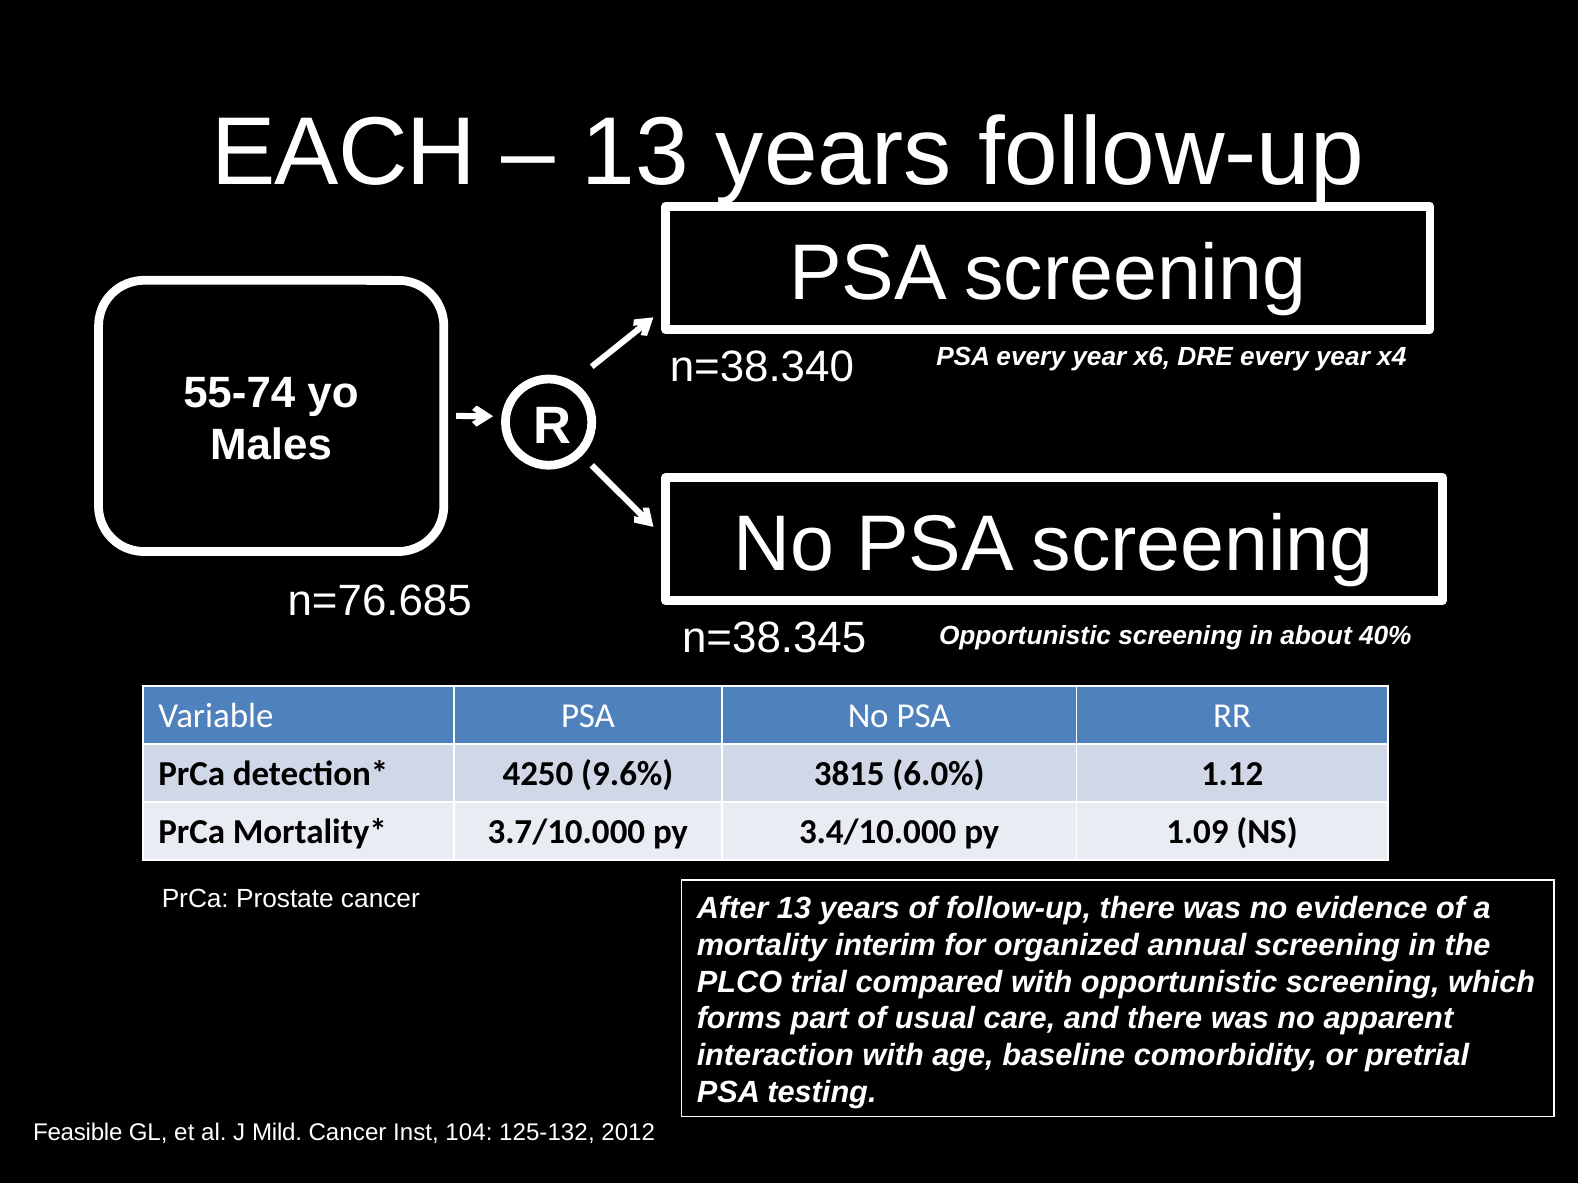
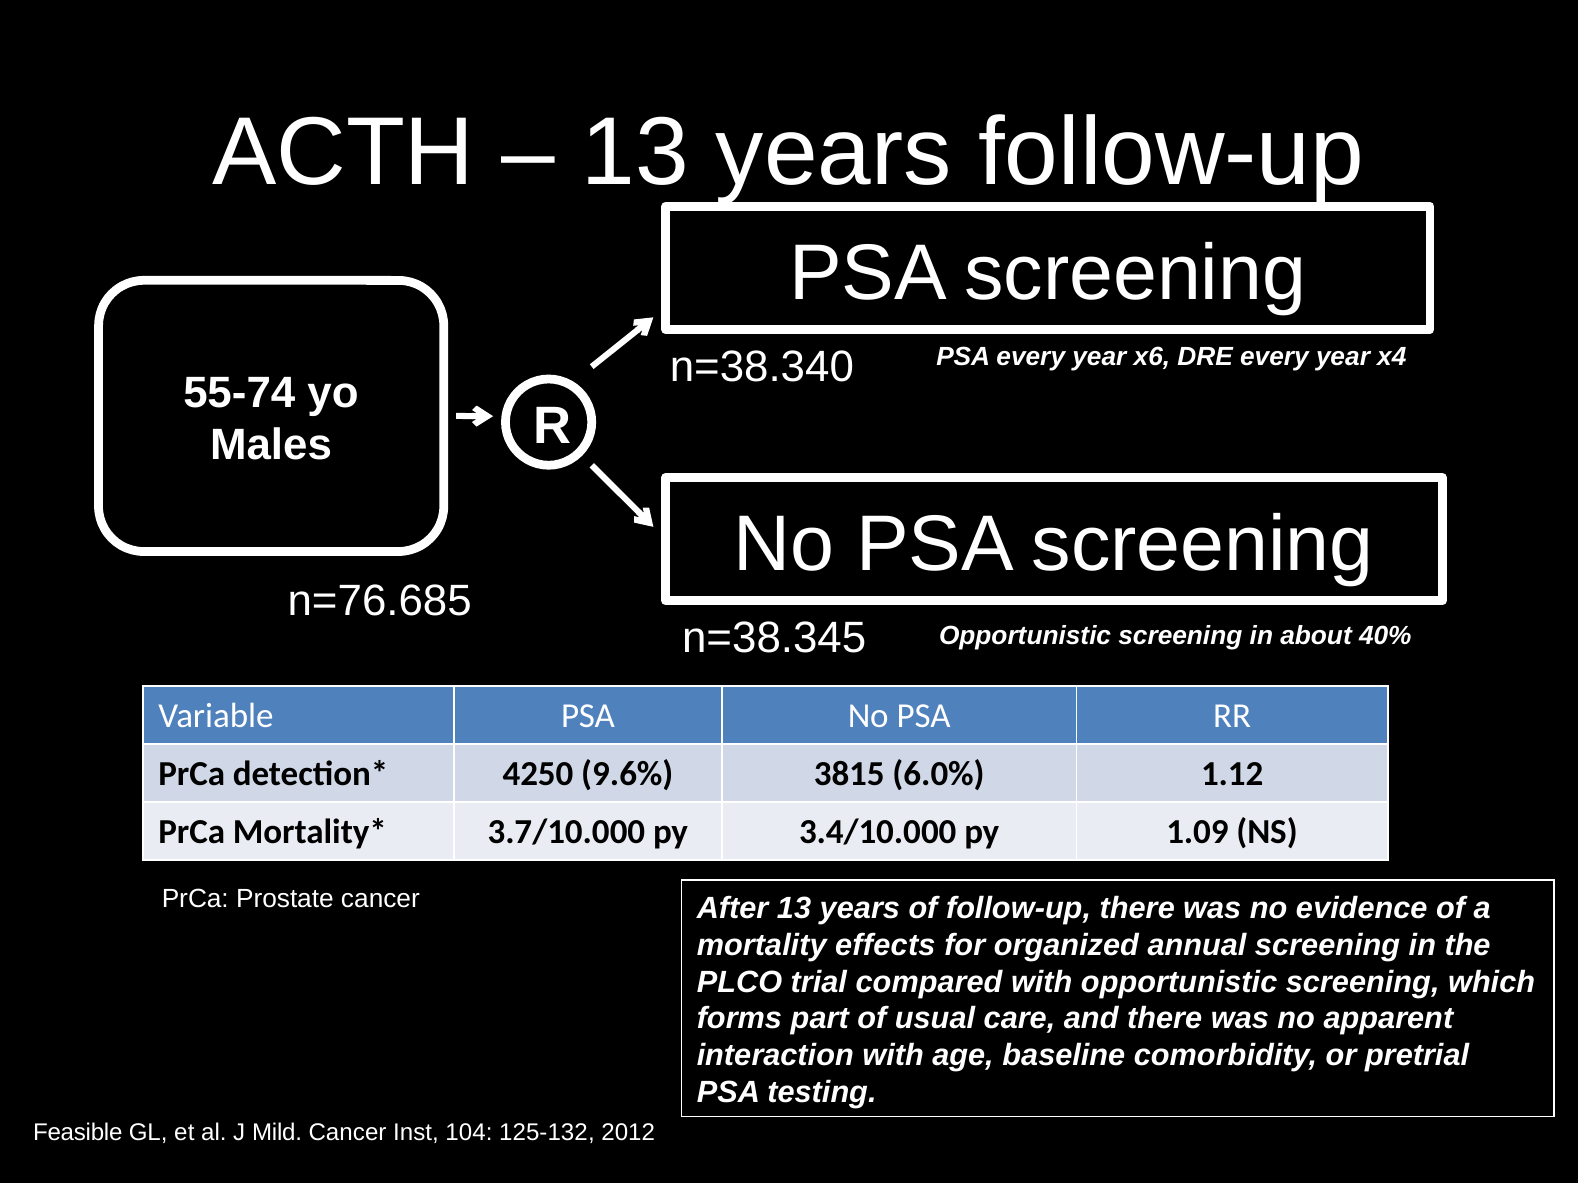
EACH: EACH -> ACTH (343, 153)
interim: interim -> effects (885, 946)
